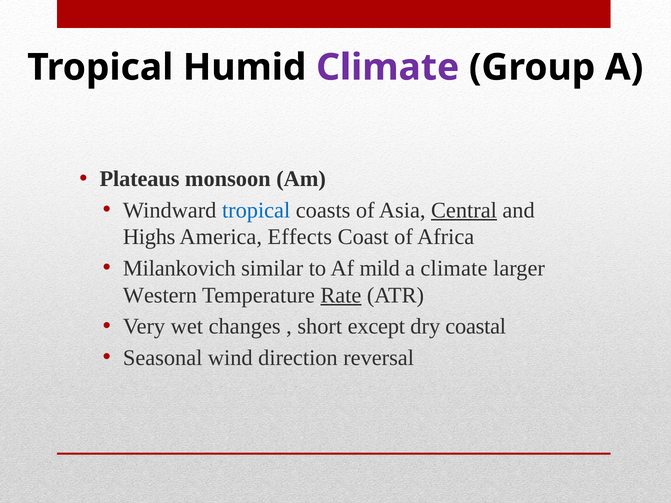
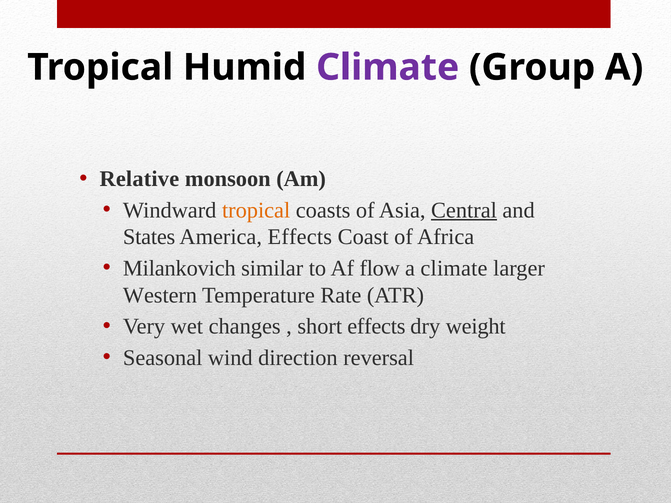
Plateaus: Plateaus -> Relative (139, 179)
tropical colour: blue -> orange (256, 210)
Highs: Highs -> States (149, 237)
mild: mild -> flow (380, 268)
Rate underline: present -> none (341, 295)
short except: except -> effects (376, 327)
coastal: coastal -> weight (476, 327)
